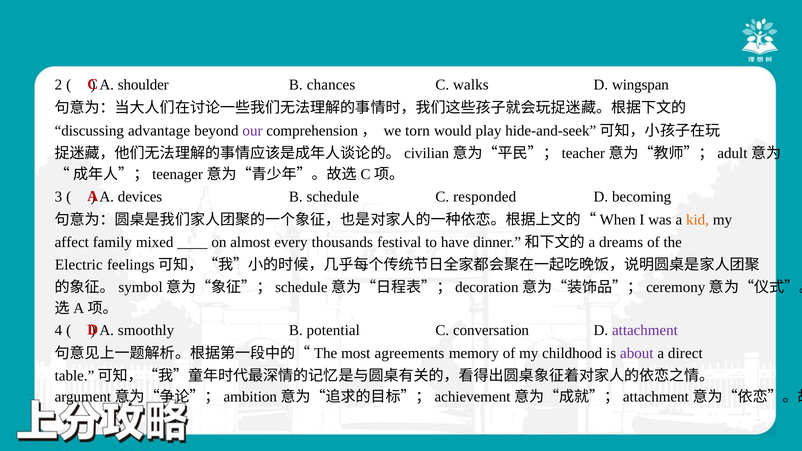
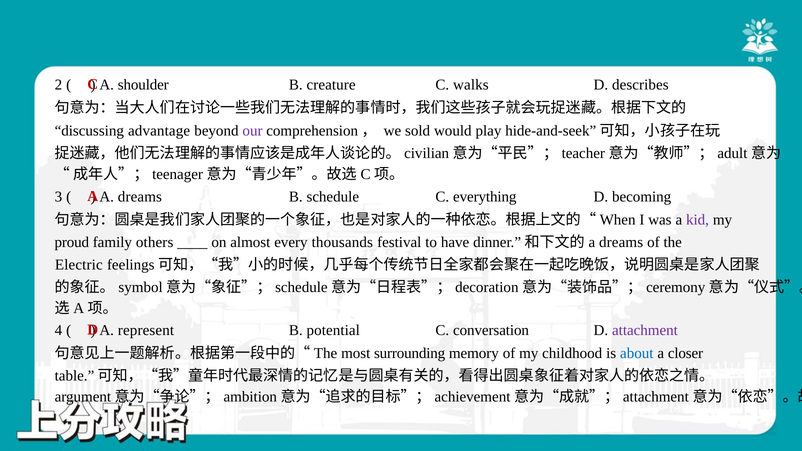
chances: chances -> creature (331, 85)
wingspan: wingspan -> describes (640, 85)
torn: torn -> sold (418, 131)
A devices: devices -> dreams (140, 197)
responded: responded -> everything (485, 197)
kid colour: orange -> purple (698, 220)
affect: affect -> proud (72, 242)
mixed: mixed -> others (155, 242)
smoothly: smoothly -> represent (146, 330)
agreements: agreements -> surrounding (410, 353)
about colour: purple -> blue (637, 353)
direct: direct -> closer (685, 353)
